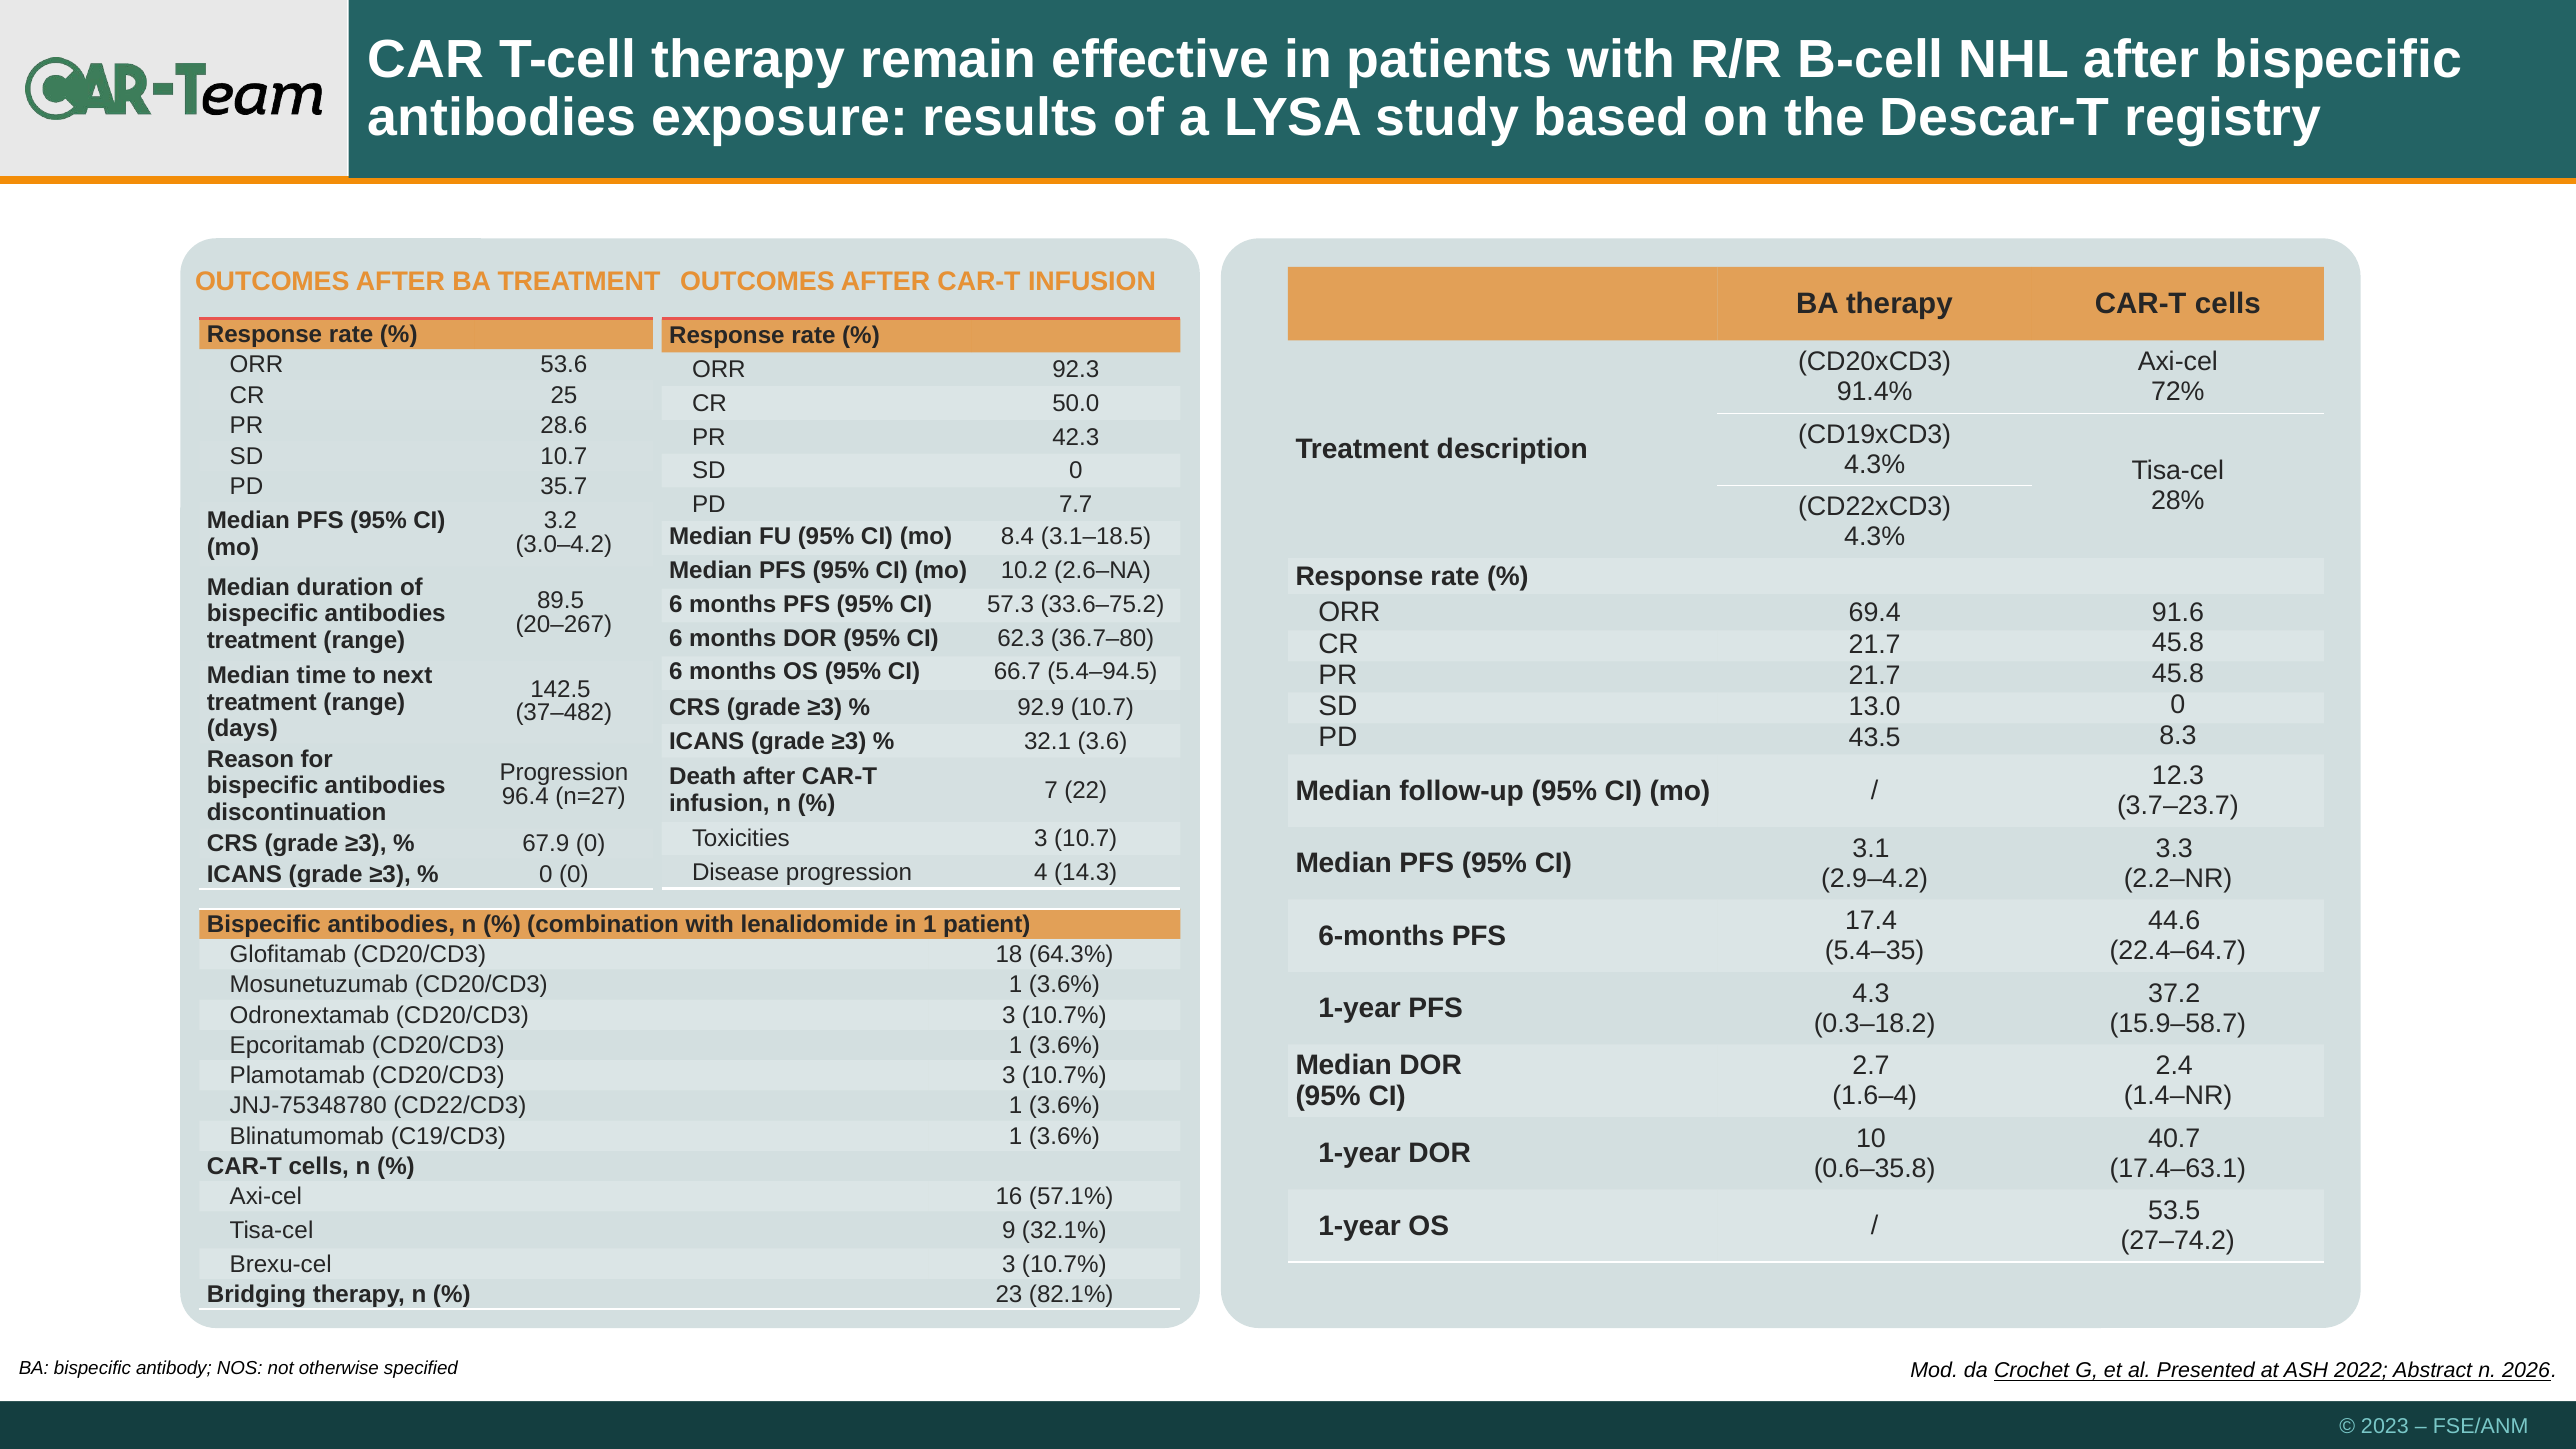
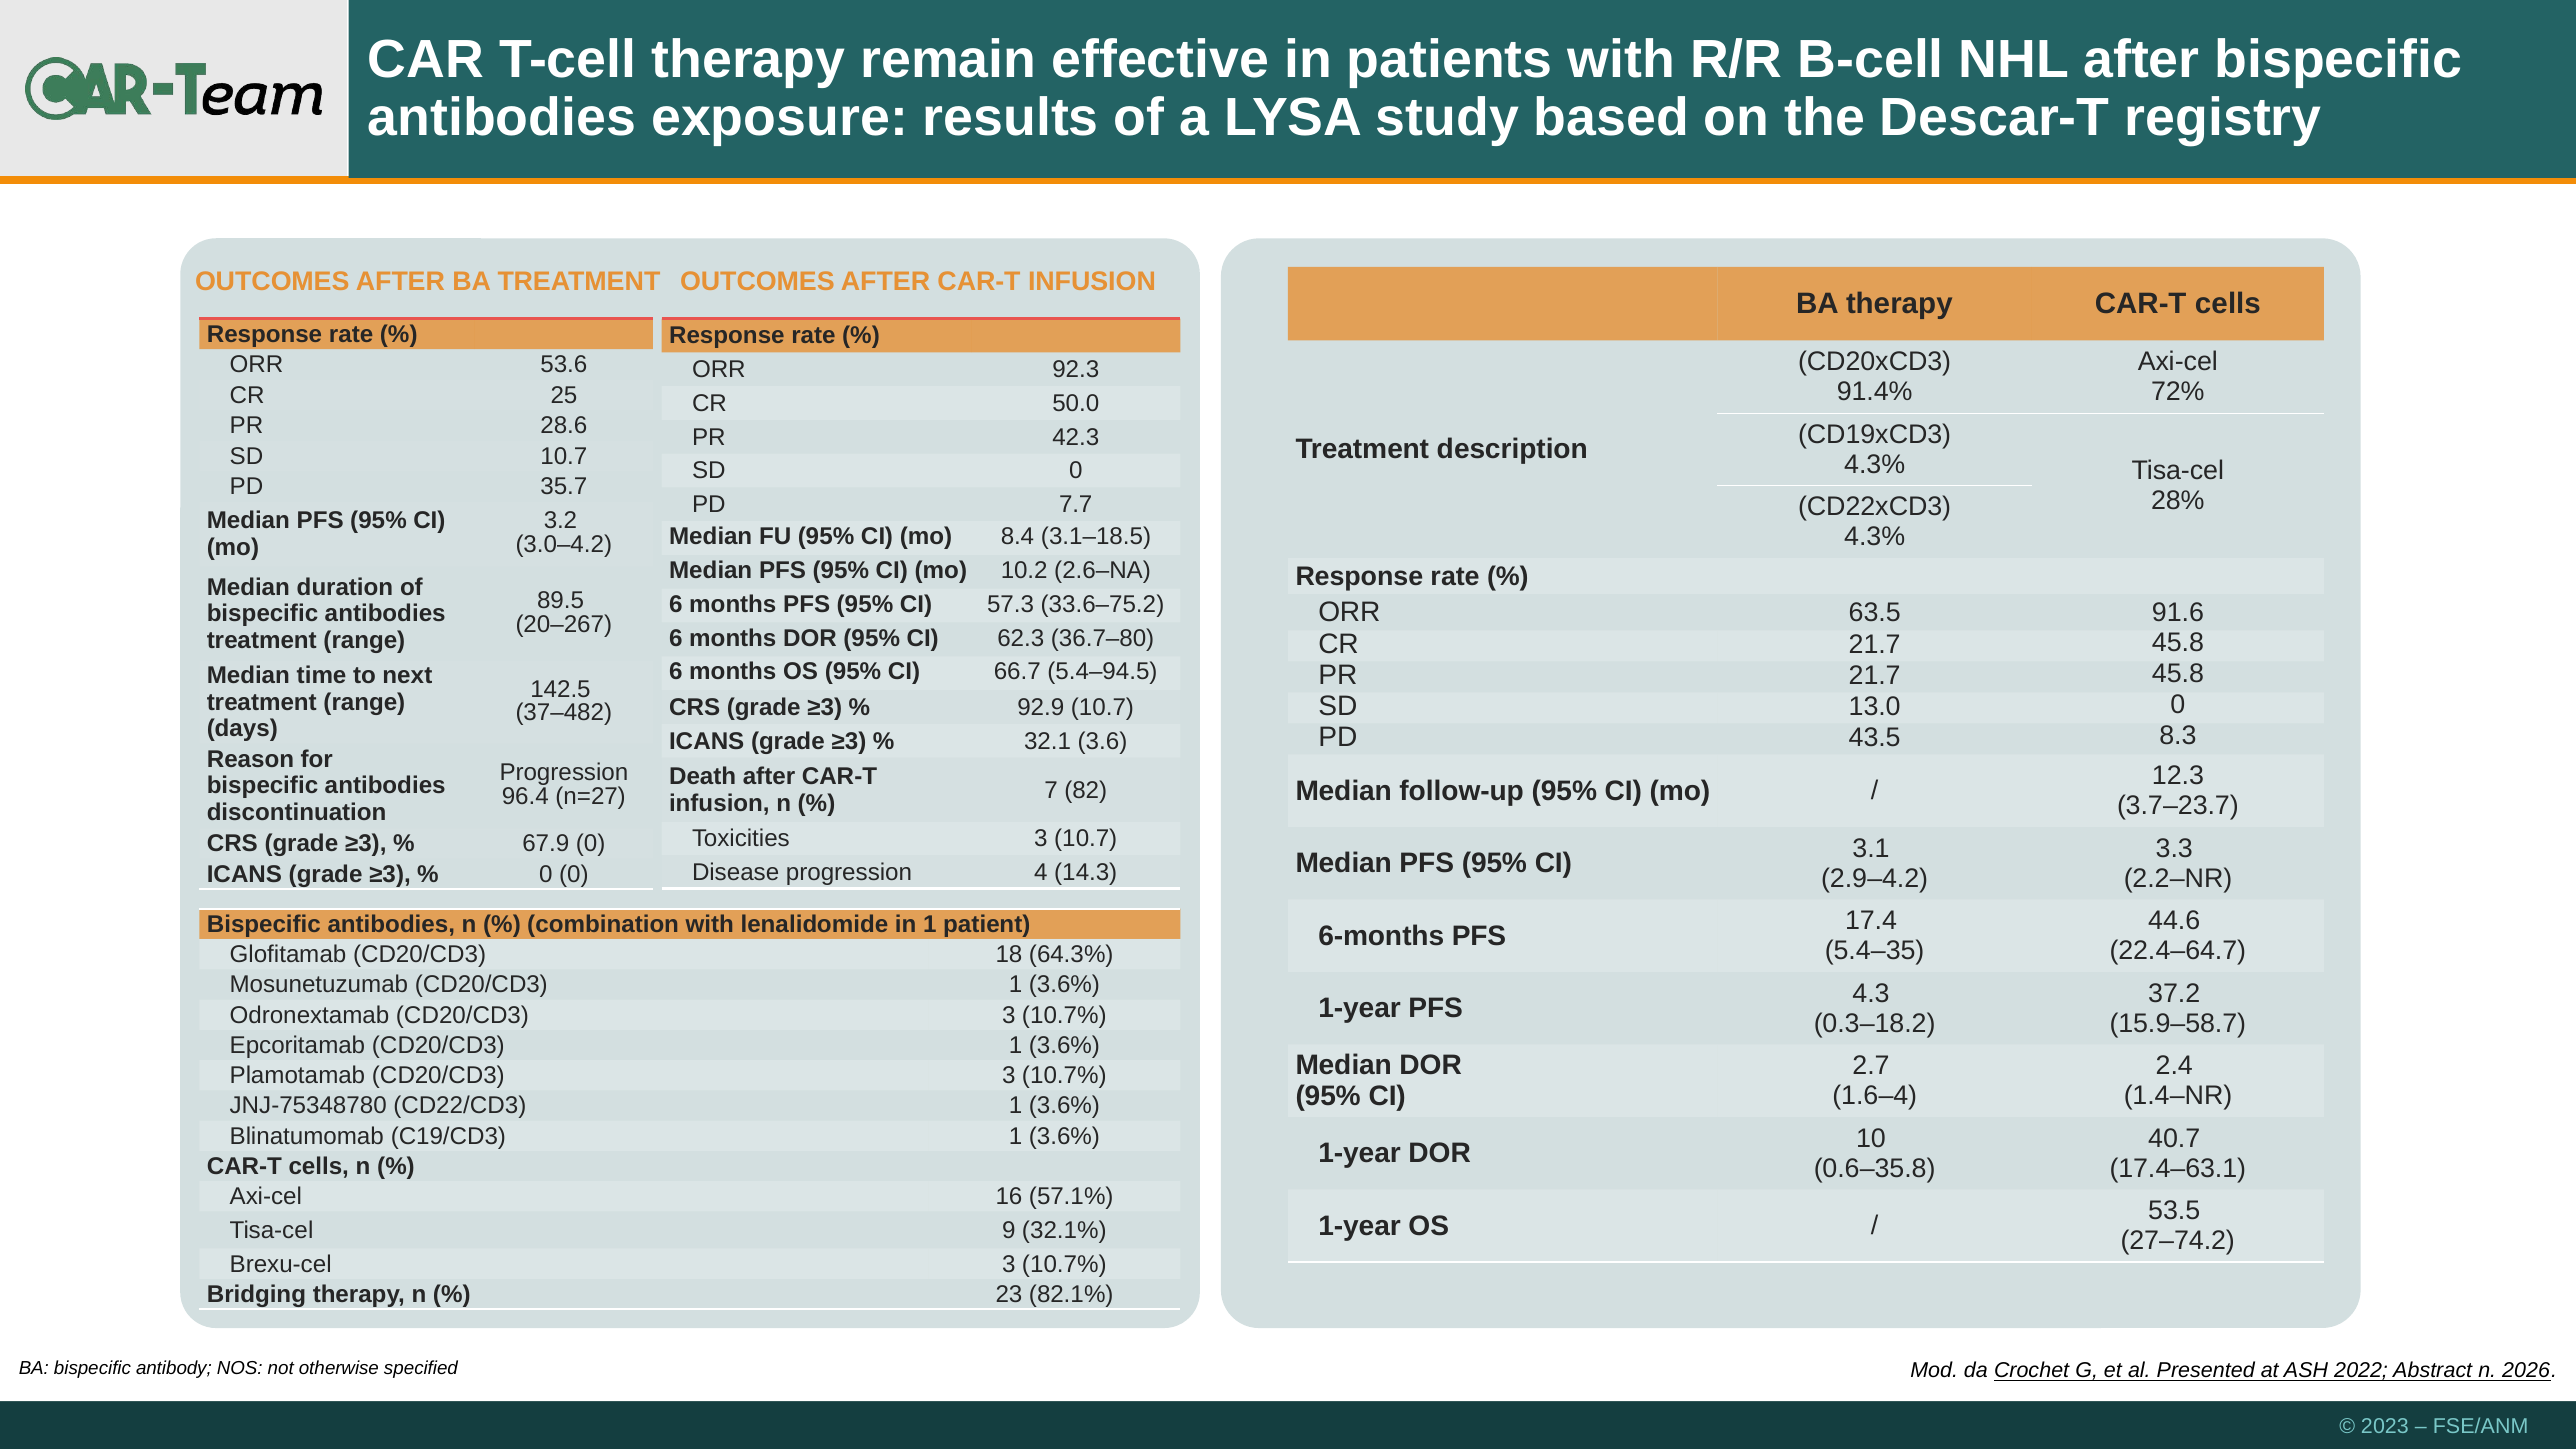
69.4: 69.4 -> 63.5 (1875, 612)
22: 22 -> 82 (1086, 790)
